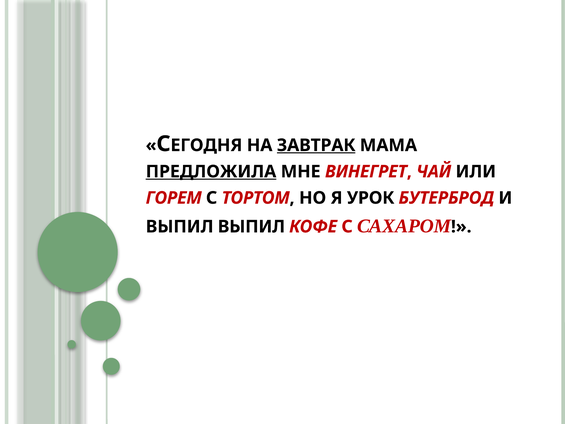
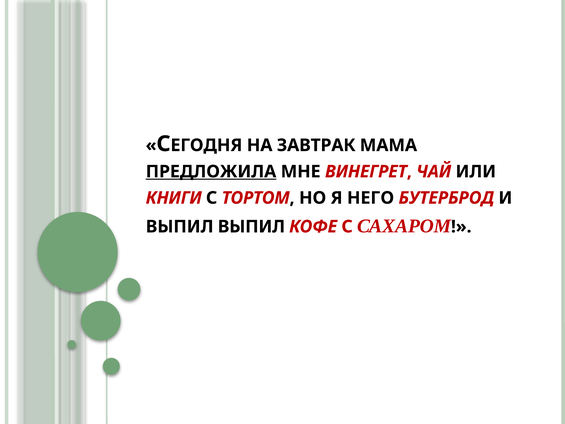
ЗАВТРАК underline: present -> none (316, 145)
ГОРЕМ: ГОРЕМ -> КНИГИ (174, 198)
УРОК: УРОК -> НЕГО (371, 198)
